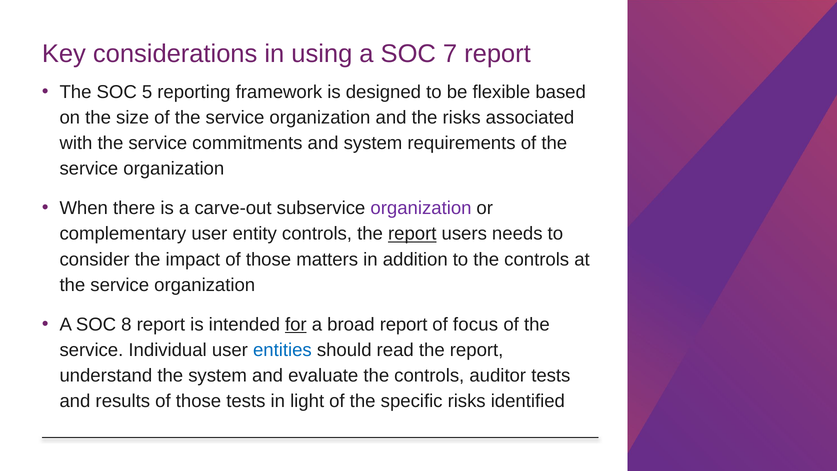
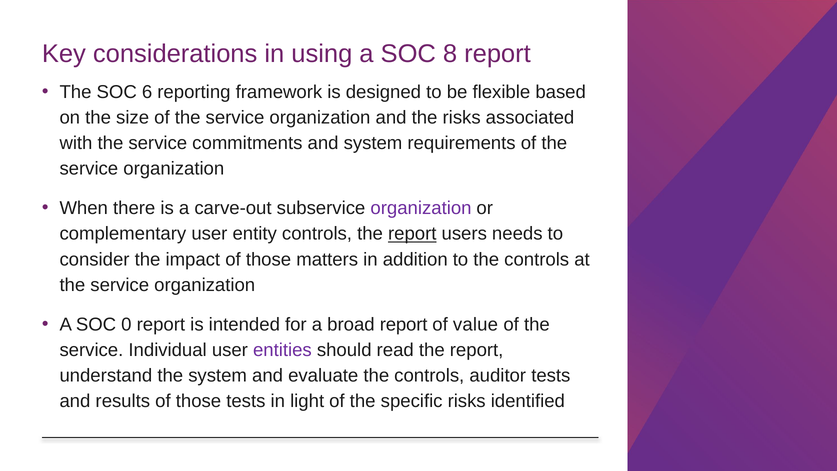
7: 7 -> 8 (450, 54)
5: 5 -> 6 (147, 92)
8: 8 -> 0 (126, 324)
for underline: present -> none (296, 324)
focus: focus -> value (476, 324)
entities colour: blue -> purple (282, 350)
